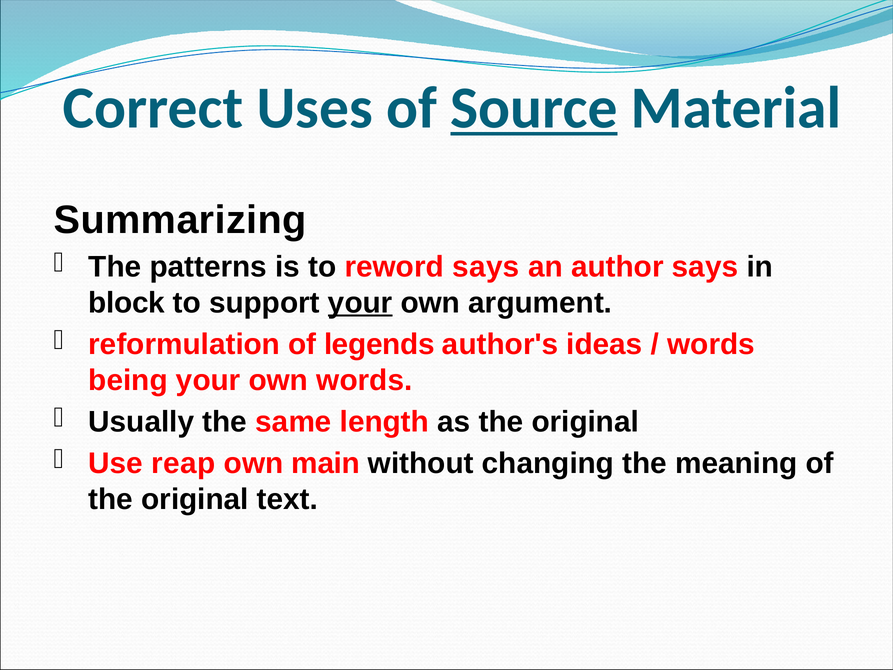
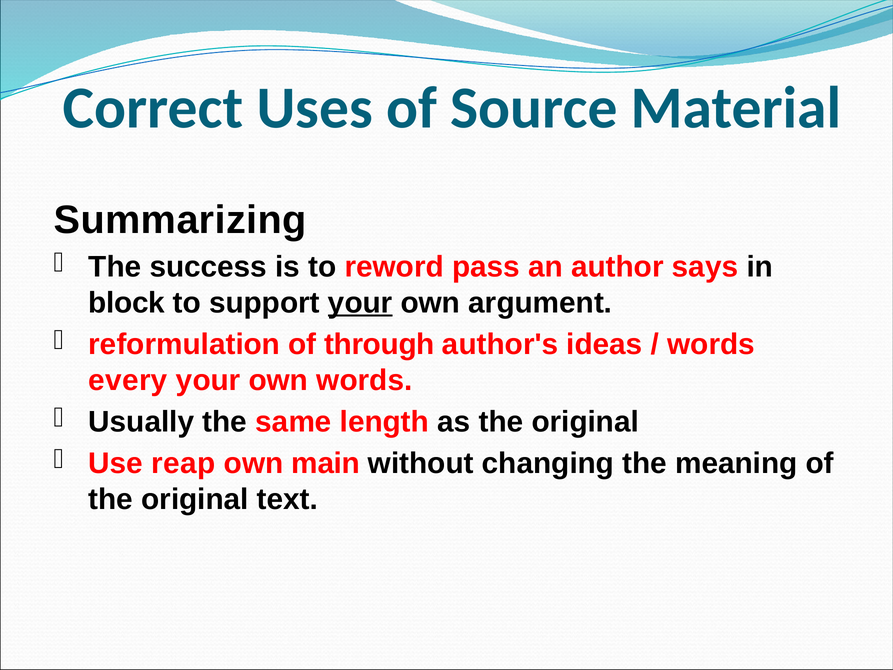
Source underline: present -> none (534, 108)
patterns: patterns -> success (208, 267)
reword says: says -> pass (486, 267)
legends: legends -> through (379, 344)
being: being -> every (128, 380)
